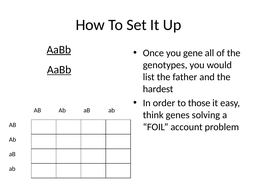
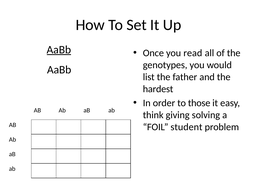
gene: gene -> read (193, 53)
AaBb underline: present -> none (59, 70)
genes: genes -> giving (178, 115)
account: account -> student (186, 127)
